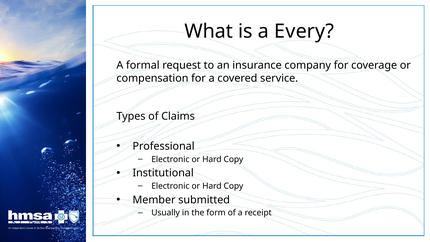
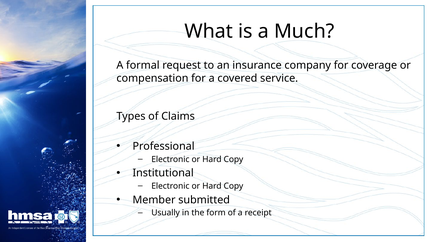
Every: Every -> Much (304, 31)
